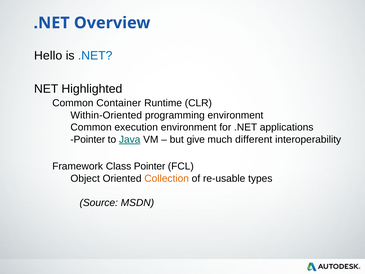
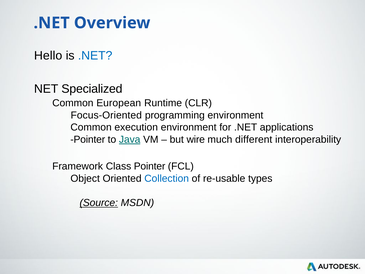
Highlighted: Highlighted -> Specialized (92, 89)
Container: Container -> European (119, 103)
Within-Oriented: Within-Oriented -> Focus-Oriented (106, 115)
give: give -> wire (196, 139)
Collection colour: orange -> blue (167, 178)
Source underline: none -> present (99, 203)
